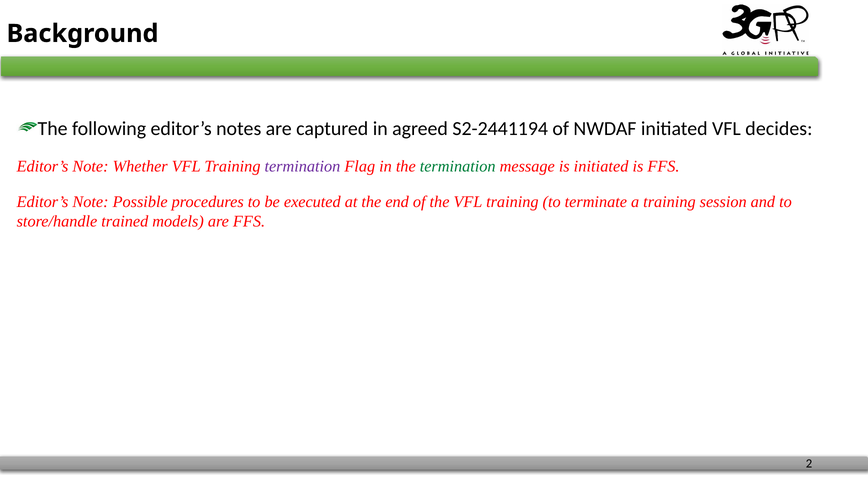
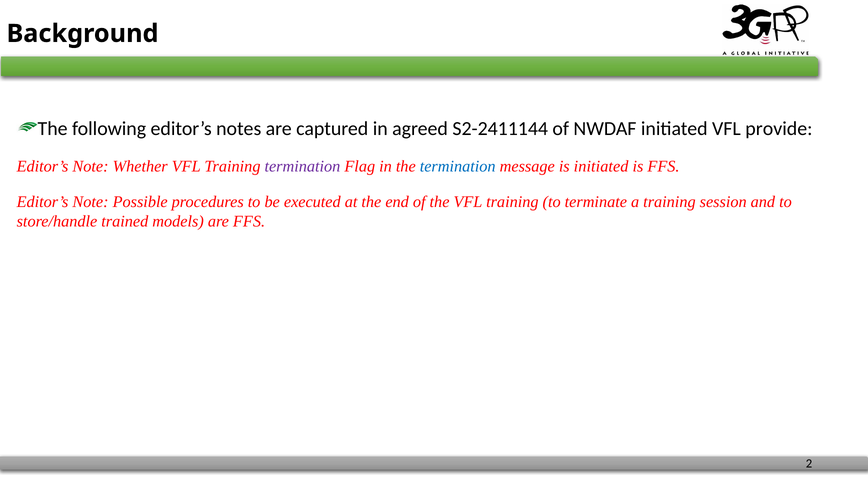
S2-2441194: S2-2441194 -> S2-2411144 (500, 129)
decides: decides -> provide (779, 129)
termination colour: green -> blue (458, 166)
